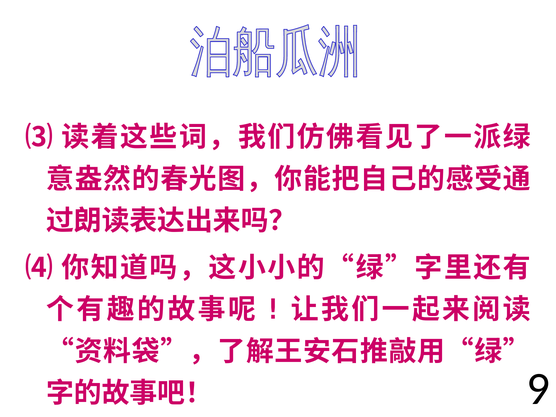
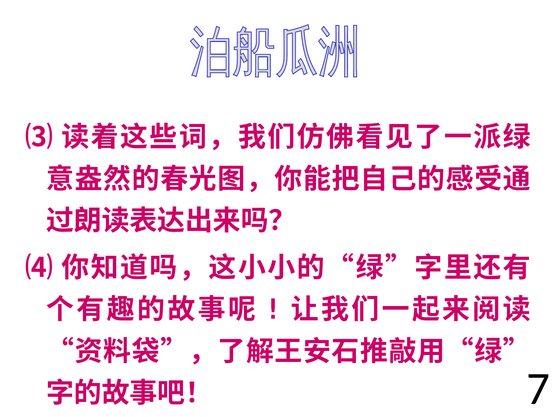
9: 9 -> 7 (538, 389)
